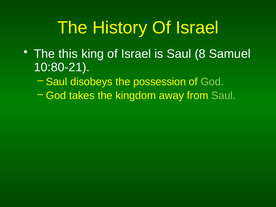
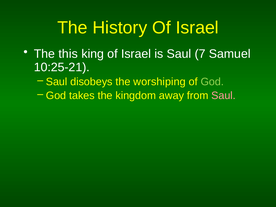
8: 8 -> 7 (200, 54)
10:80-21: 10:80-21 -> 10:25-21 (62, 67)
possession: possession -> worshiping (160, 82)
Saul colour: light green -> pink (224, 96)
